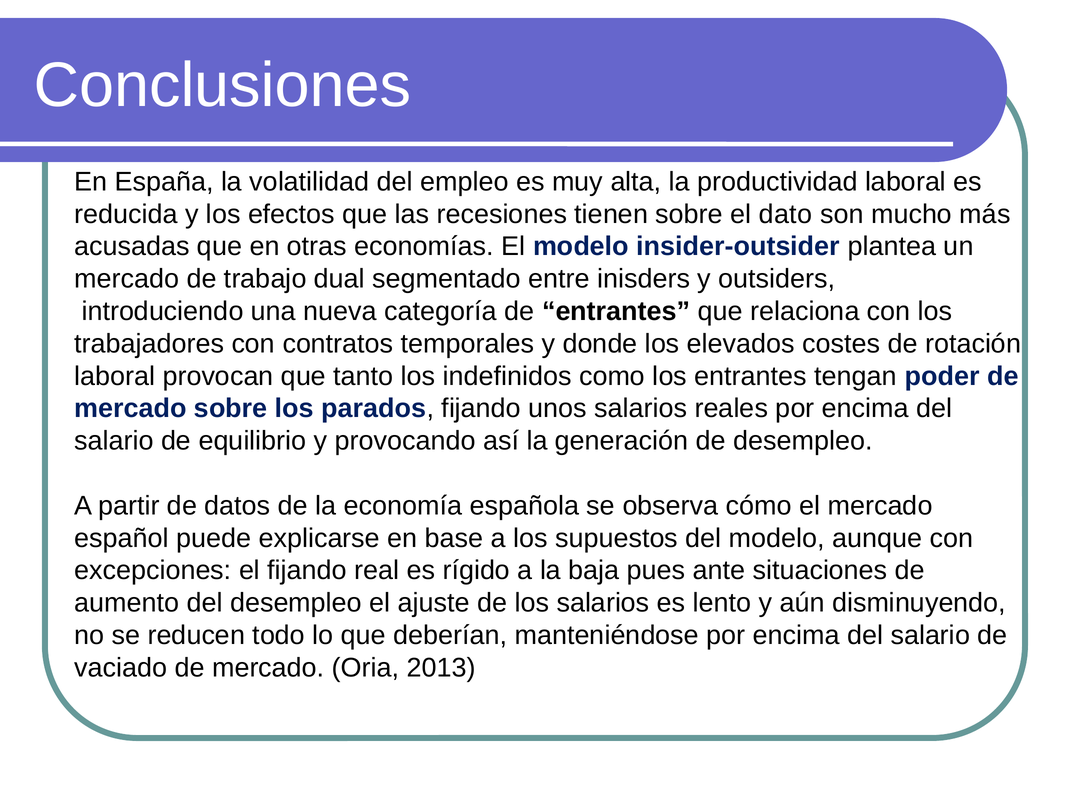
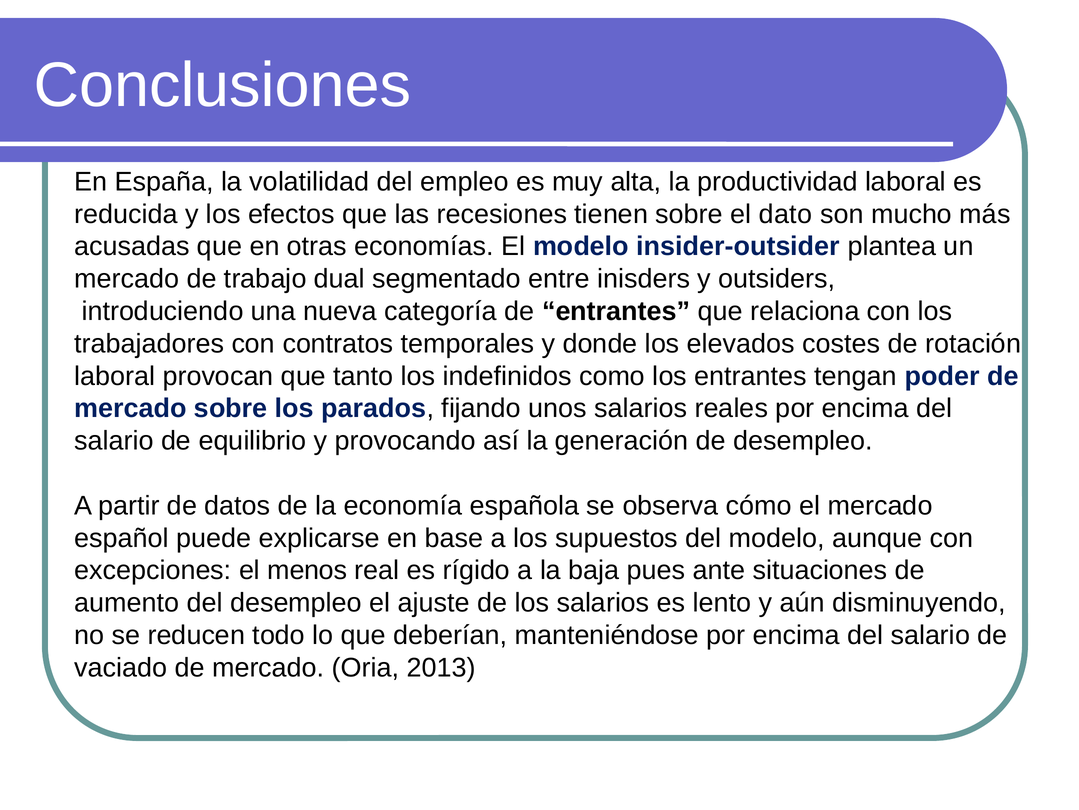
el fijando: fijando -> menos (307, 570)
